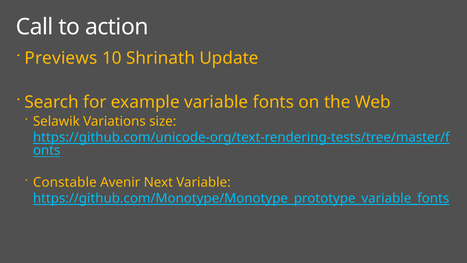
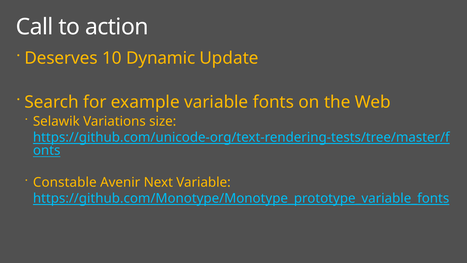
Previews: Previews -> Deserves (61, 58)
Shrinath: Shrinath -> Dynamic (161, 58)
